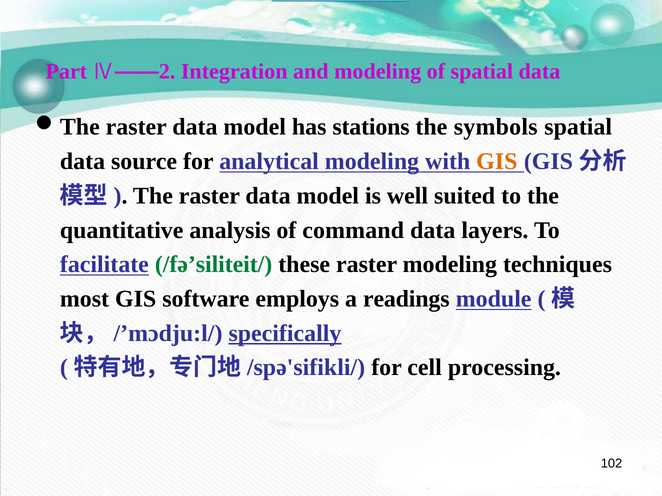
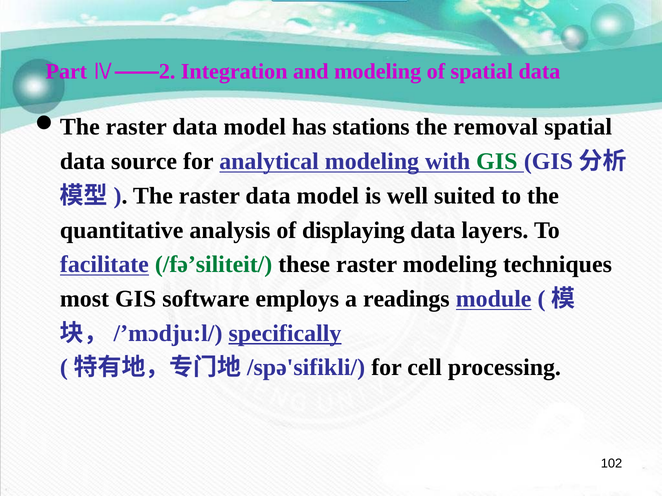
symbols: symbols -> removal (496, 127)
GIS colour: orange -> green (497, 162)
command: command -> displaying (353, 230)
